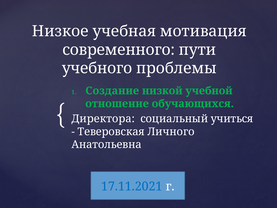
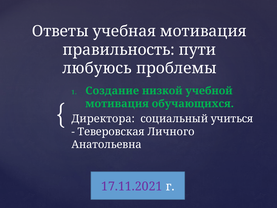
Низкое: Низкое -> Ответы (60, 31)
современного: современного -> правильность (119, 50)
учебного: учебного -> любуюсь (97, 68)
отношение: отношение -> мотивация (117, 104)
17.11.2021 colour: blue -> purple (132, 186)
